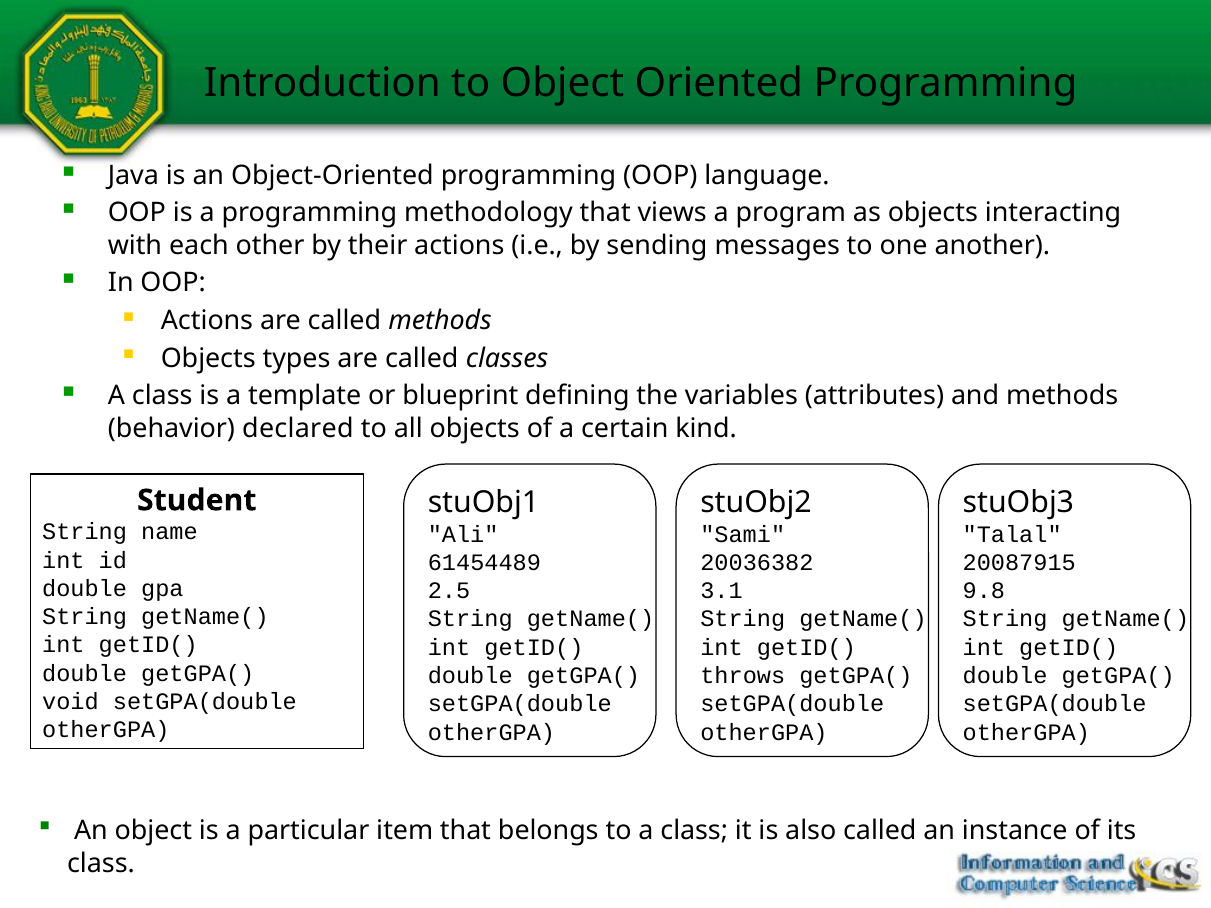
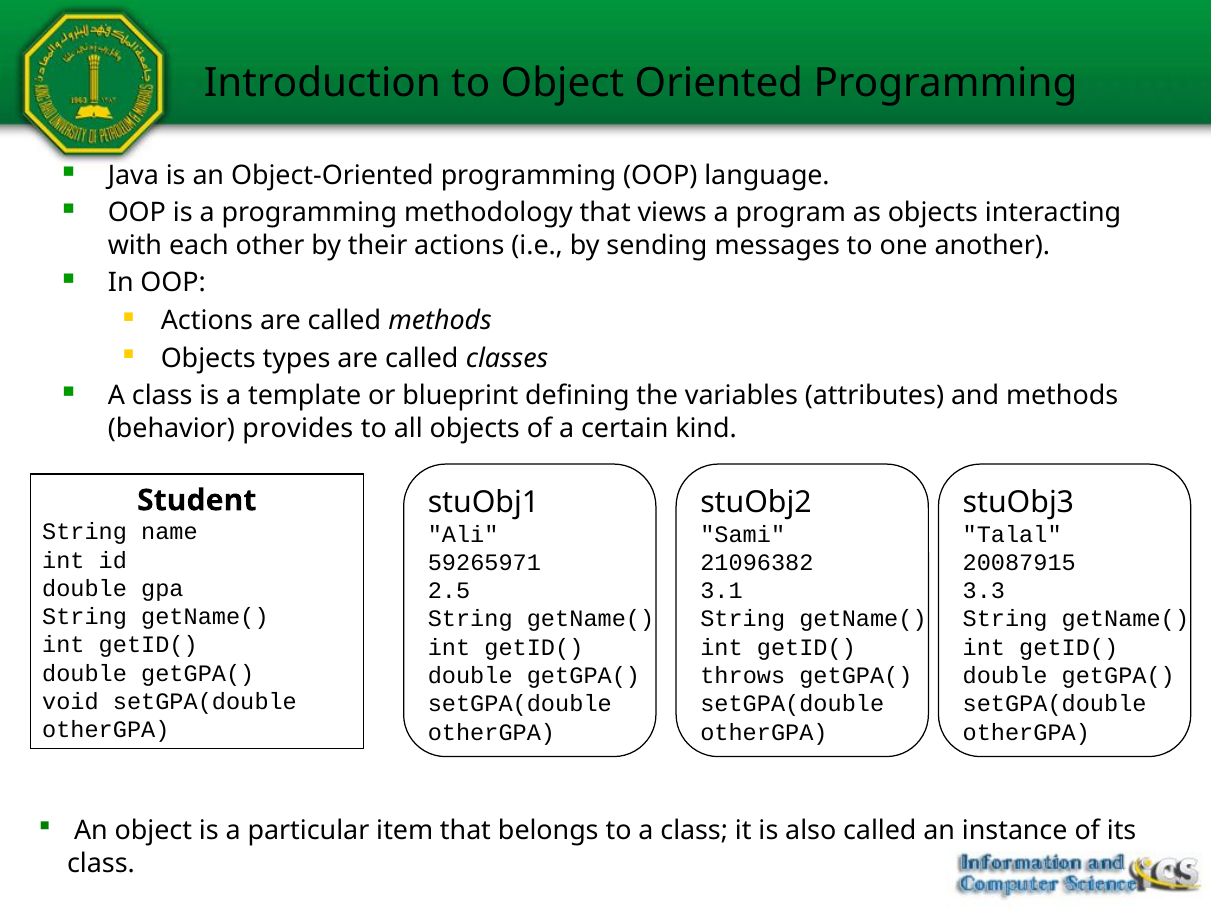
declared: declared -> provides (298, 428)
61454489: 61454489 -> 59265971 (484, 563)
20036382: 20036382 -> 21096382 (757, 563)
9.8: 9.8 -> 3.3 (984, 591)
